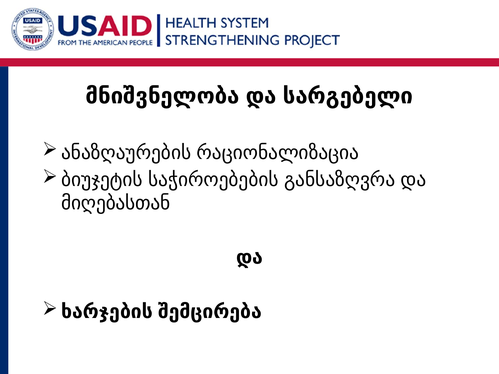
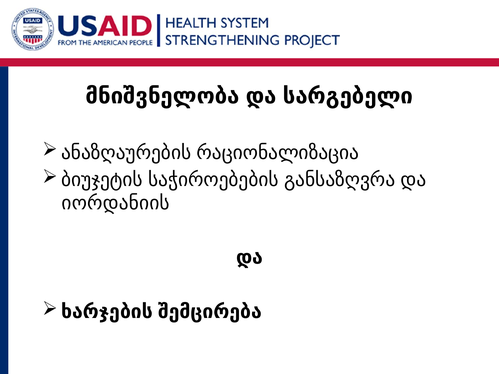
მიღებასთან: მიღებასთან -> იორდანიის (116, 203)
